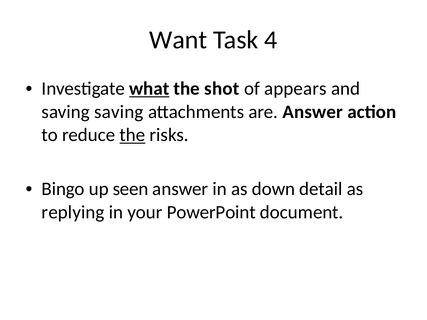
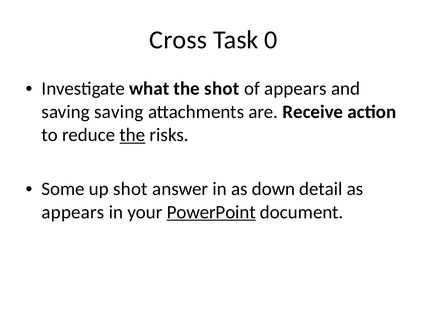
Want: Want -> Cross (178, 40)
4: 4 -> 0 (271, 40)
what underline: present -> none (149, 89)
are Answer: Answer -> Receive (313, 112)
Bingo: Bingo -> Some (63, 189)
up seen: seen -> shot (130, 189)
replying: replying -> appears (73, 212)
PowerPoint underline: none -> present (211, 212)
